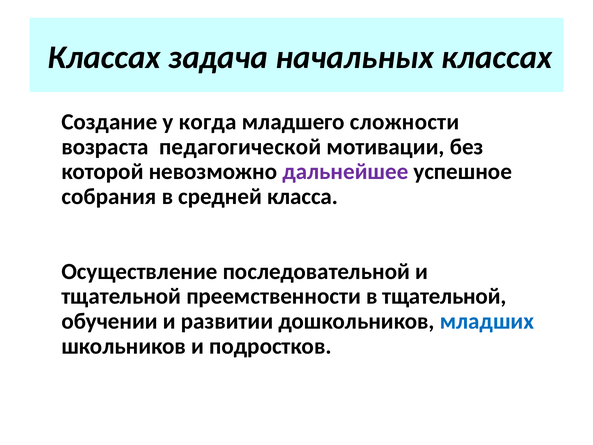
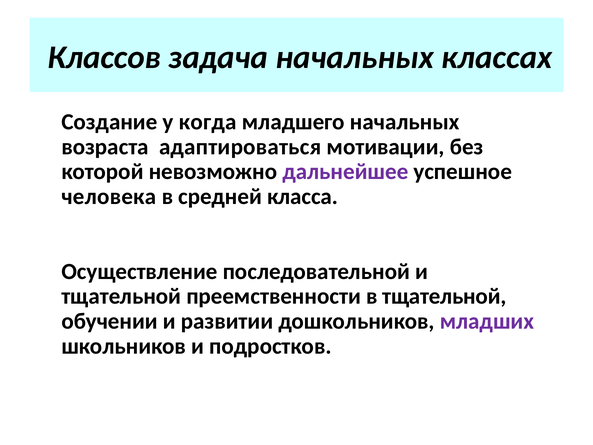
Классах: Классах -> Классов (104, 57)
младшего сложности: сложности -> начальных (405, 122)
педагогической: педагогической -> адаптироваться (240, 147)
собрания: собрания -> человека (109, 197)
младших colour: blue -> purple (487, 321)
